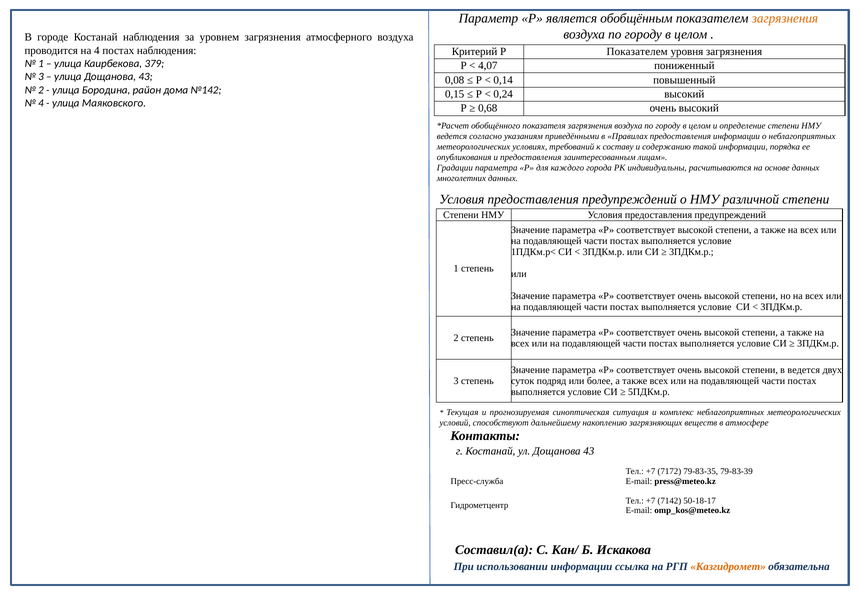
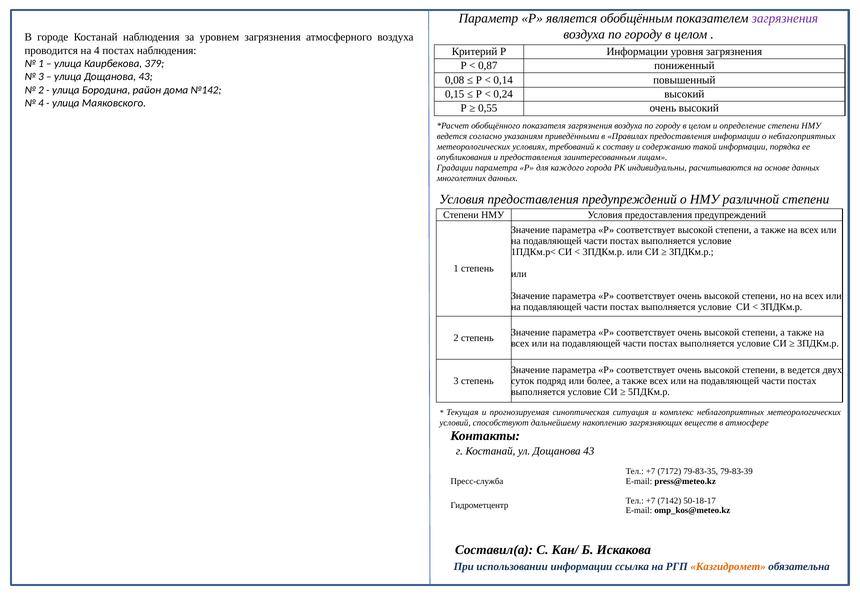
загрязнения colour: orange -> purple (785, 19)
Р Показателем: Показателем -> Информации (637, 52)
4,07: 4,07 -> 0,87 (488, 66)
0,68: 0,68 -> 0,55 (488, 108)
